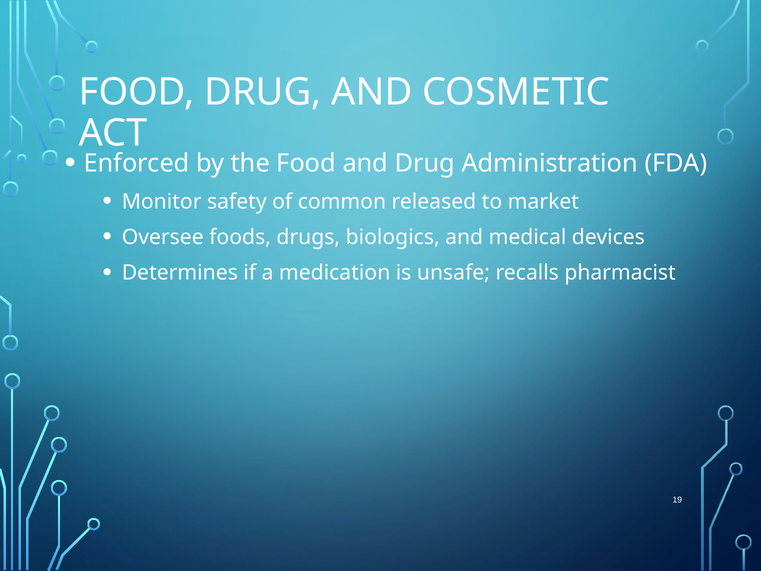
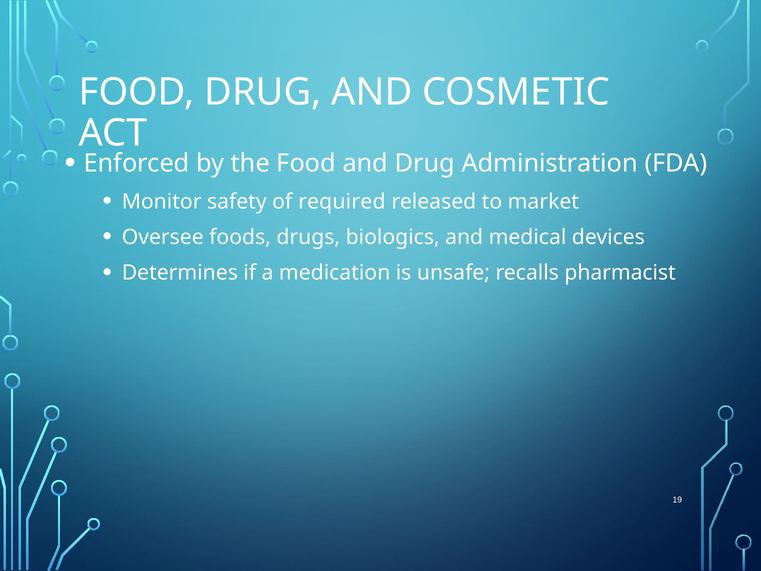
common: common -> required (342, 201)
